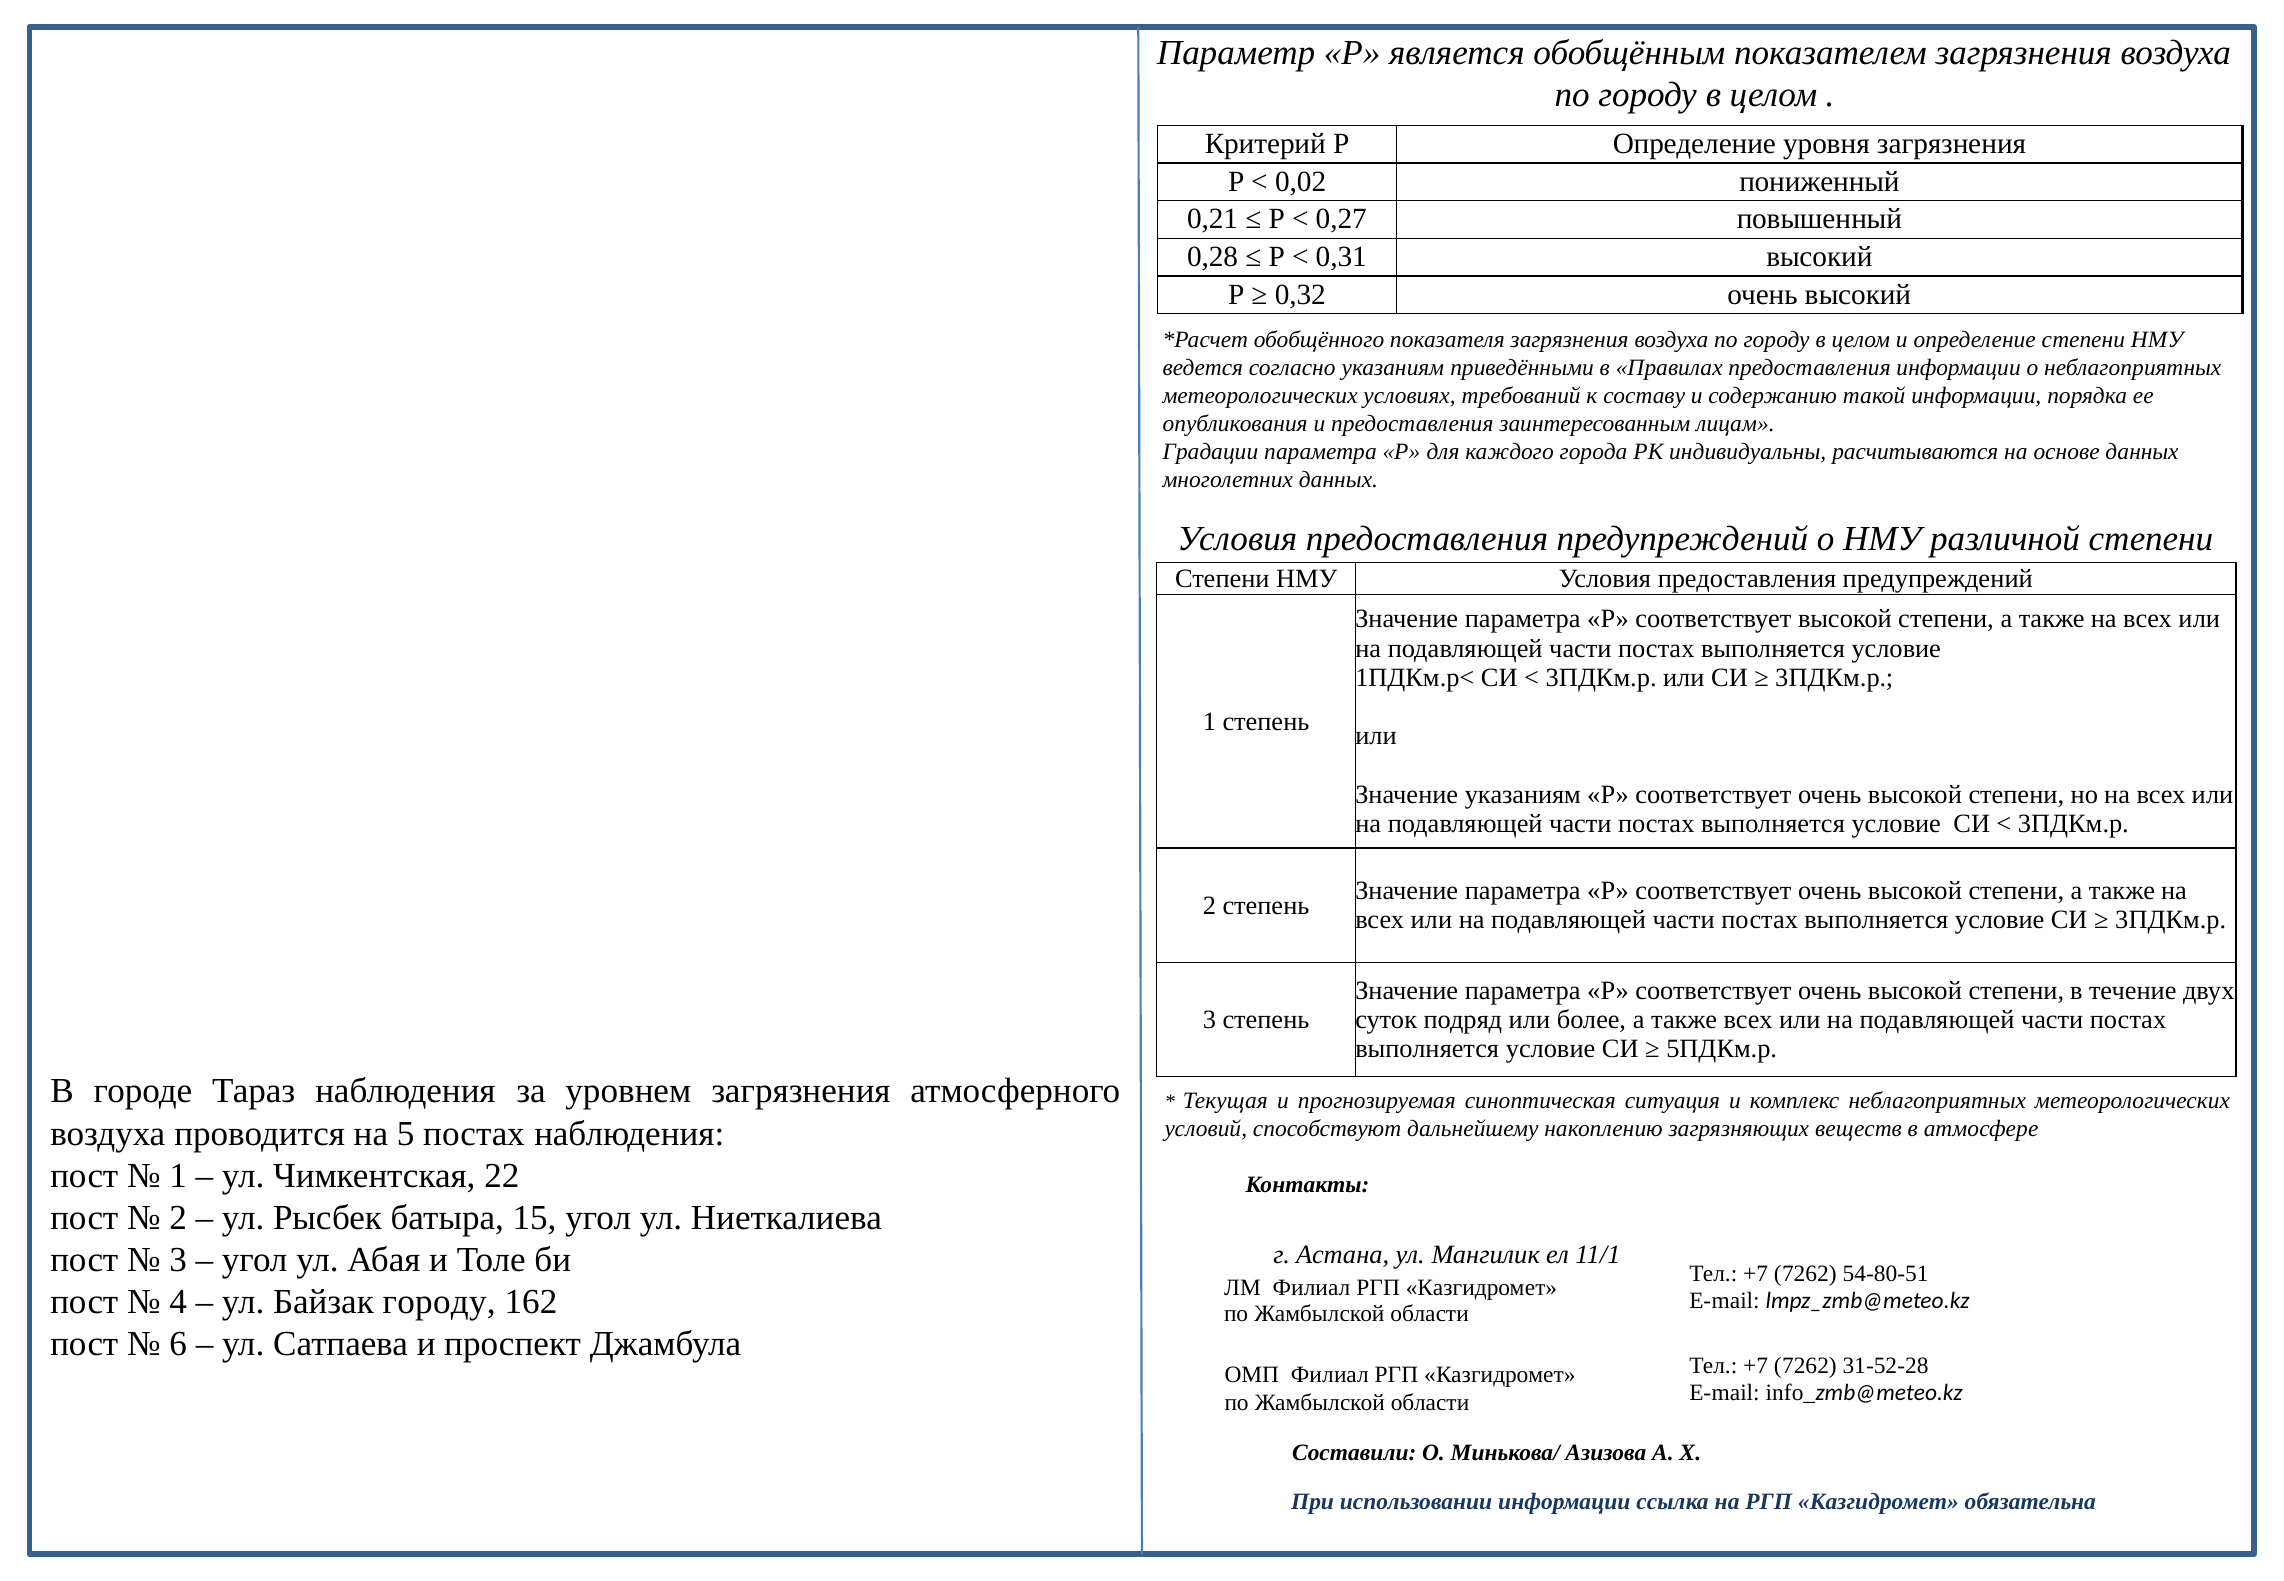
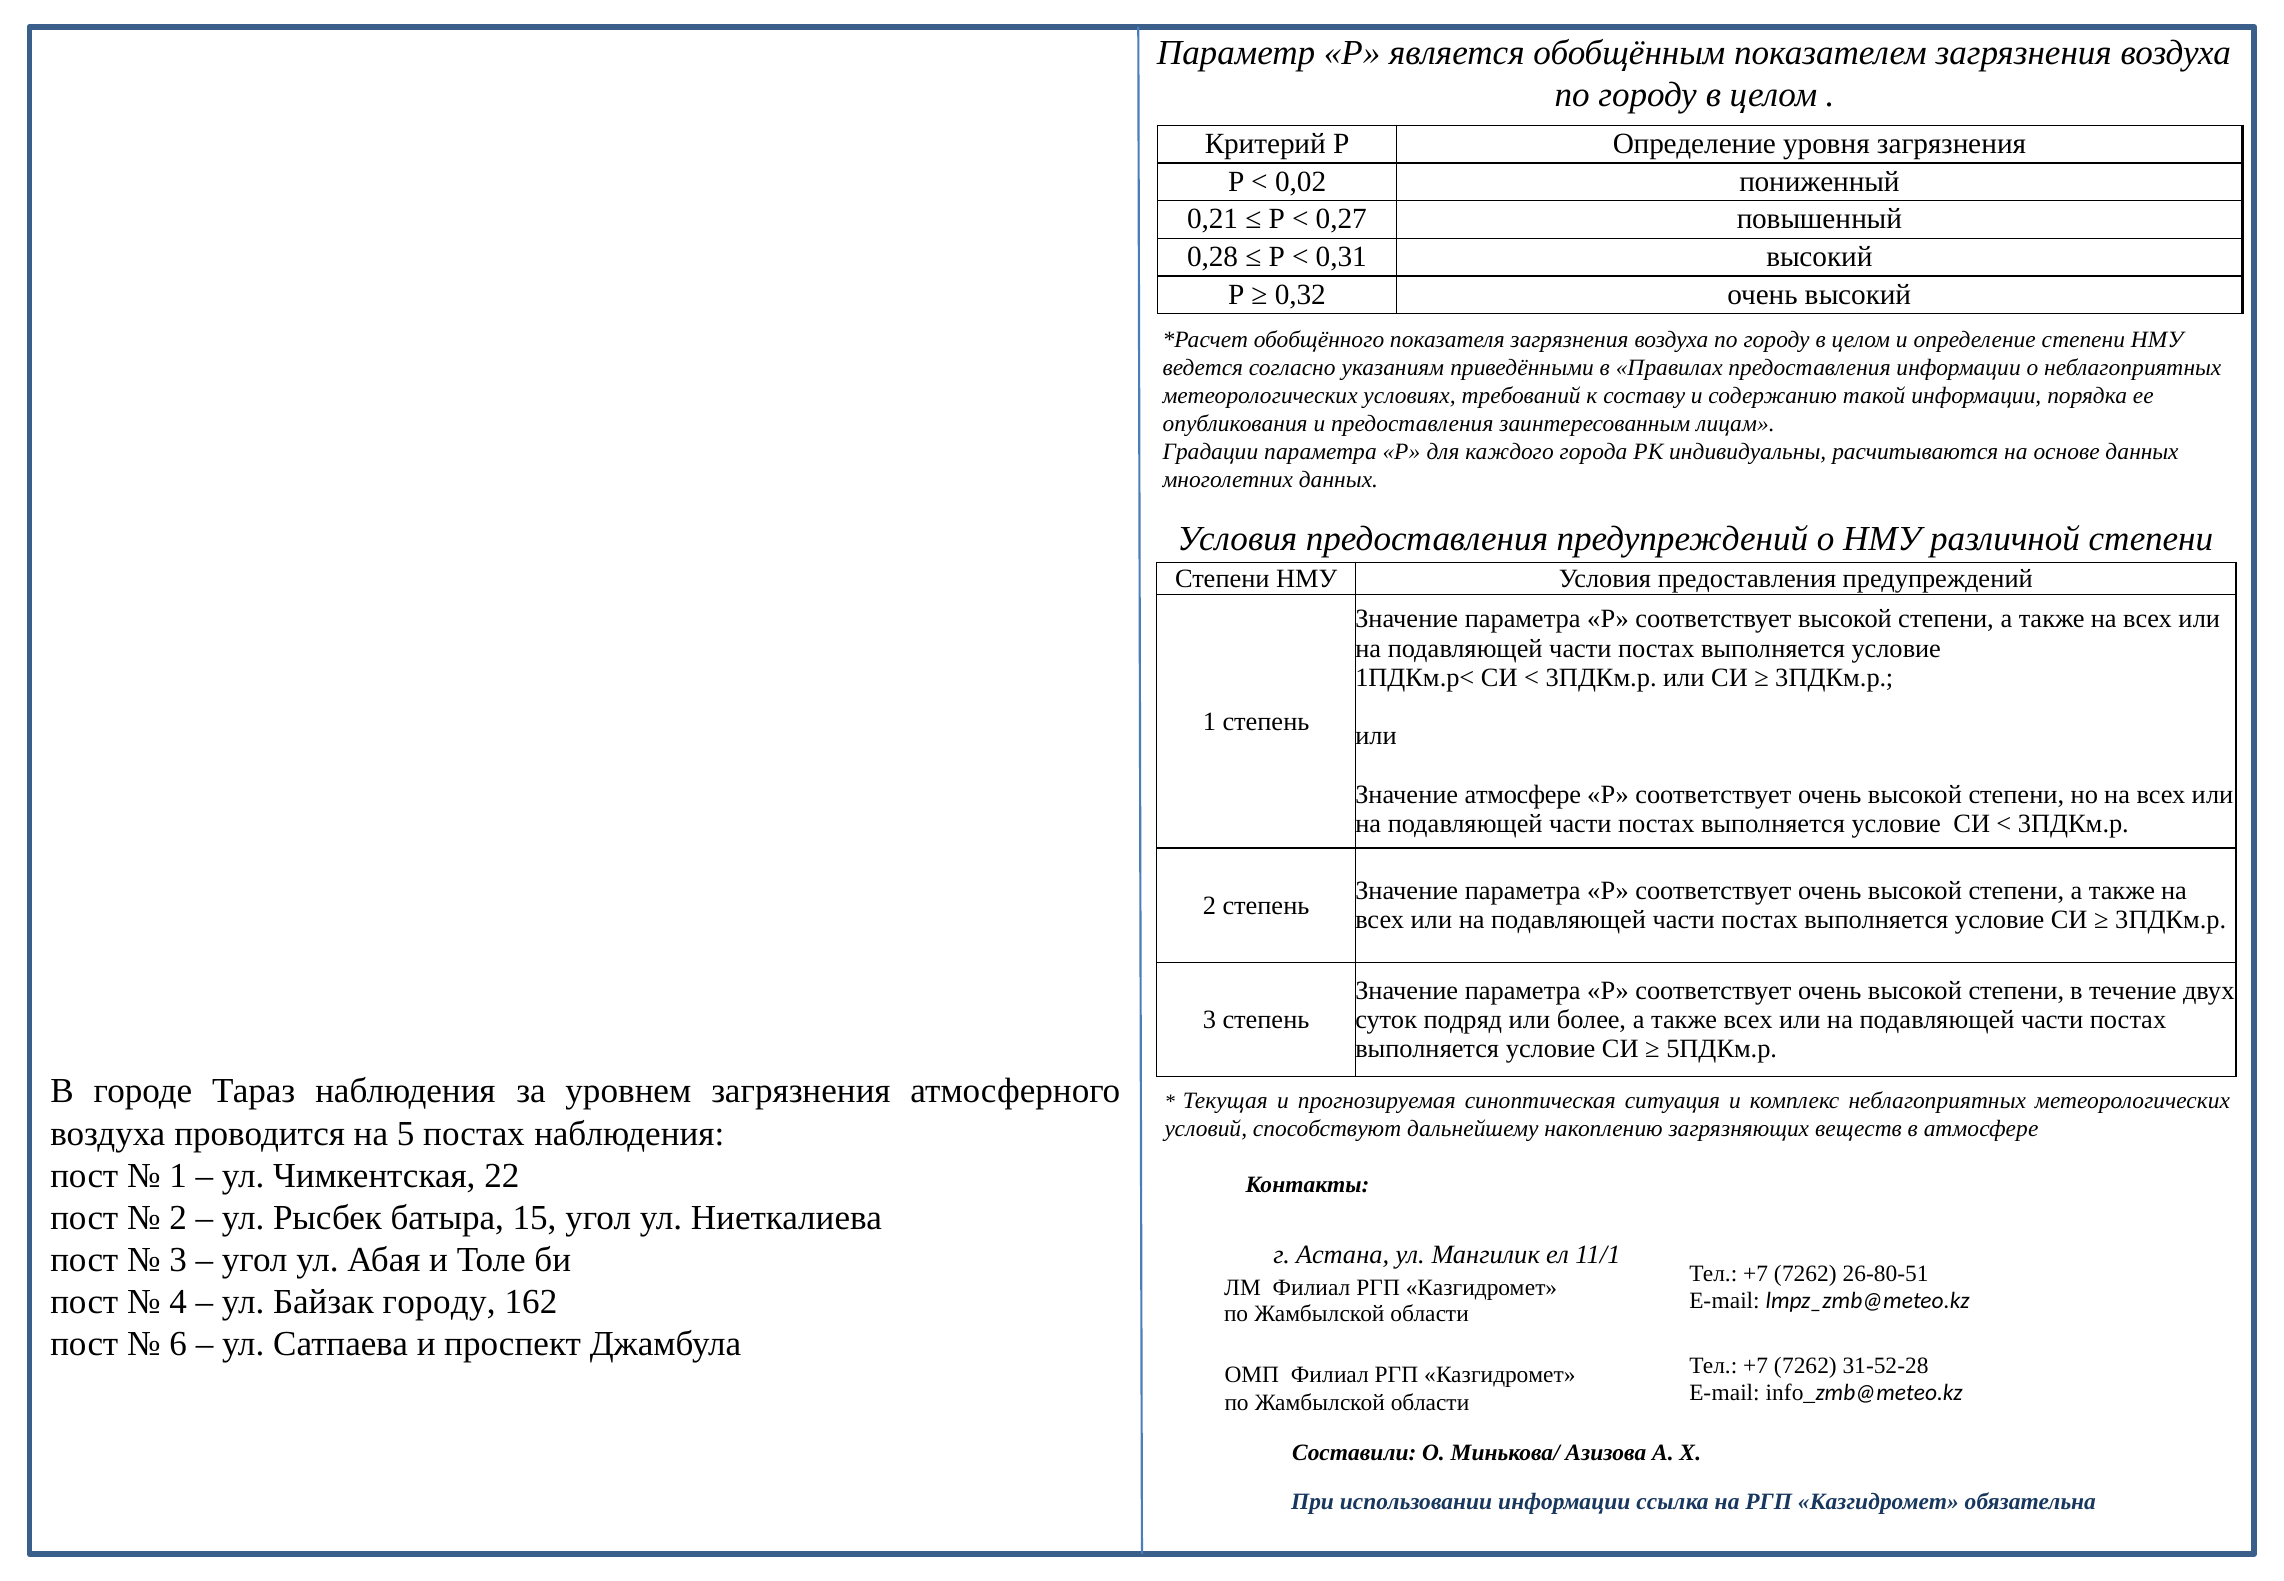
Значение указаниям: указаниям -> атмосфере (1523, 795)
54-80-51: 54-80-51 -> 26-80-51 (1886, 1274)
